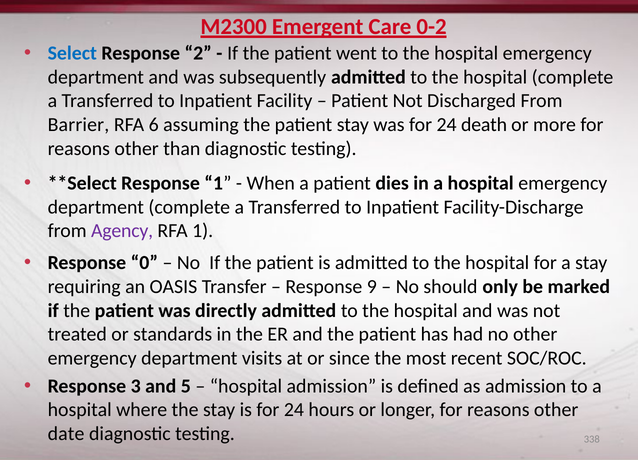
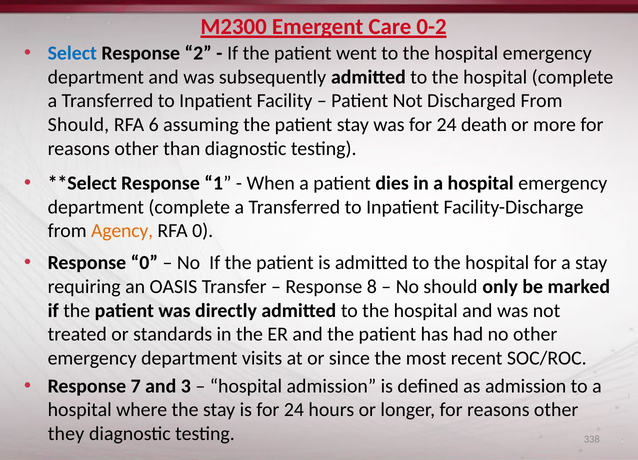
Barrier: Barrier -> Should (78, 125)
Agency colour: purple -> orange (122, 231)
RFA 1: 1 -> 0 (203, 231)
9: 9 -> 8 (372, 286)
3: 3 -> 7 (136, 386)
5: 5 -> 3 (186, 386)
date: date -> they (66, 433)
